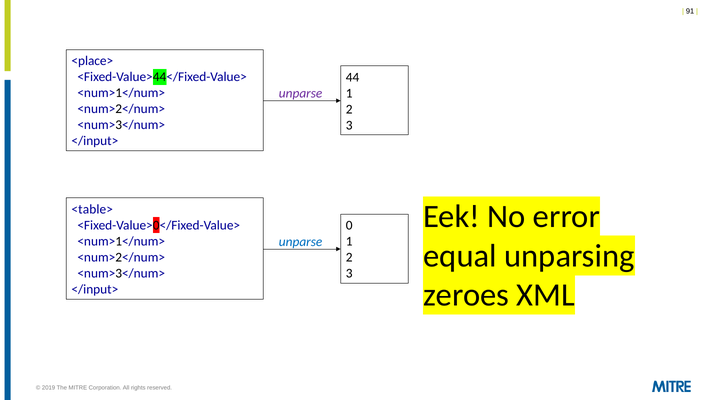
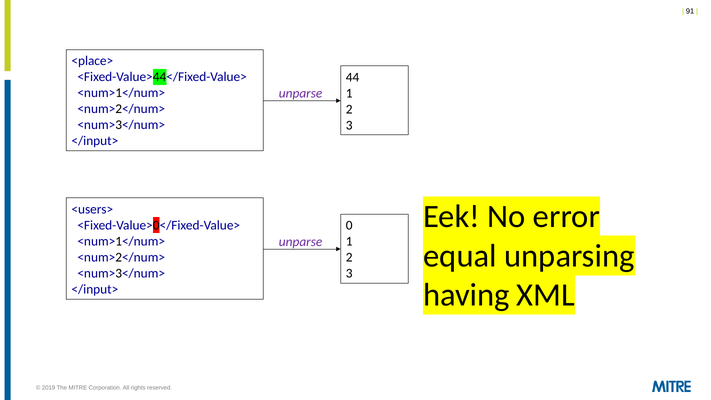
<table>: <table> -> <users> (92, 209)
unparse colour: blue -> purple (301, 242)
zeroes: zeroes -> having (466, 295)
